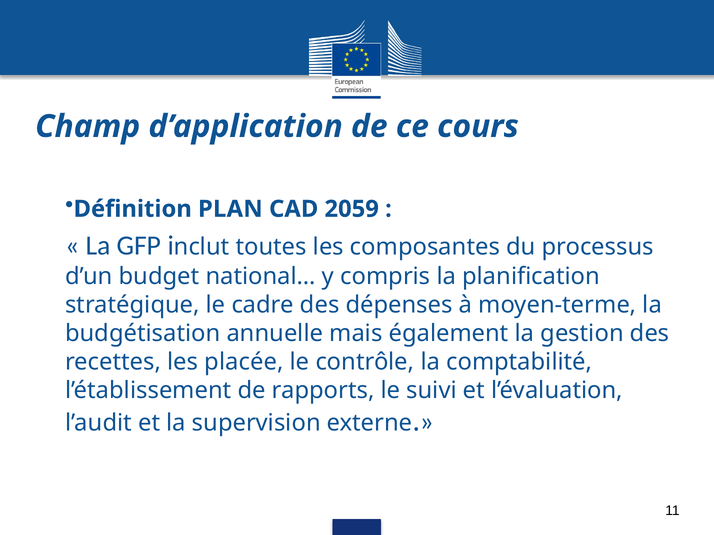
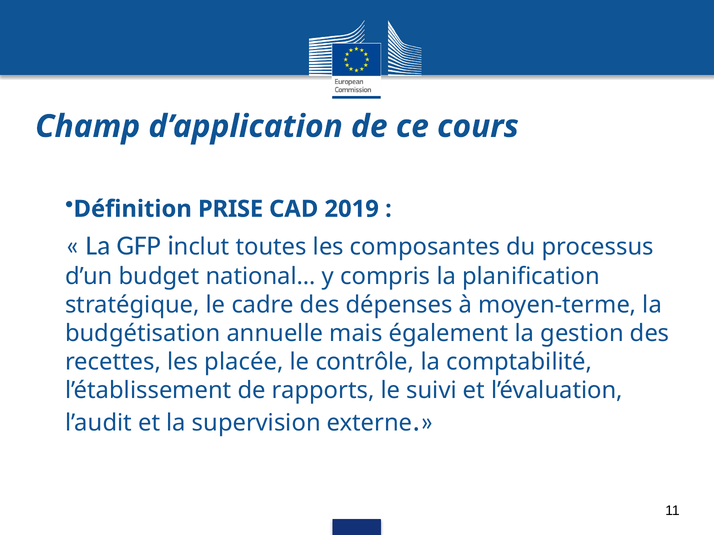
PLAN: PLAN -> PRISE (231, 209)
2059: 2059 -> 2019 (352, 209)
